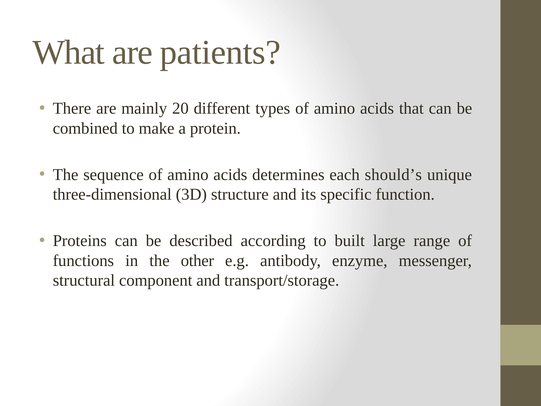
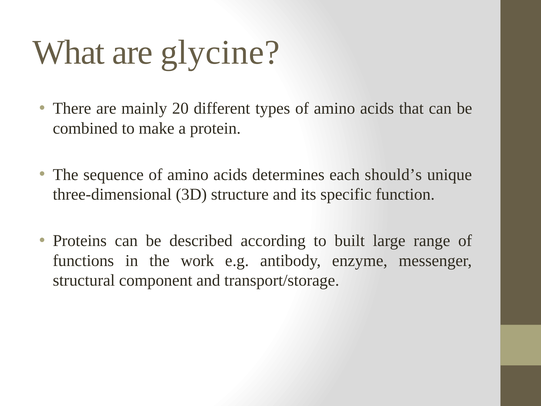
patients: patients -> glycine (220, 52)
other: other -> work (197, 260)
